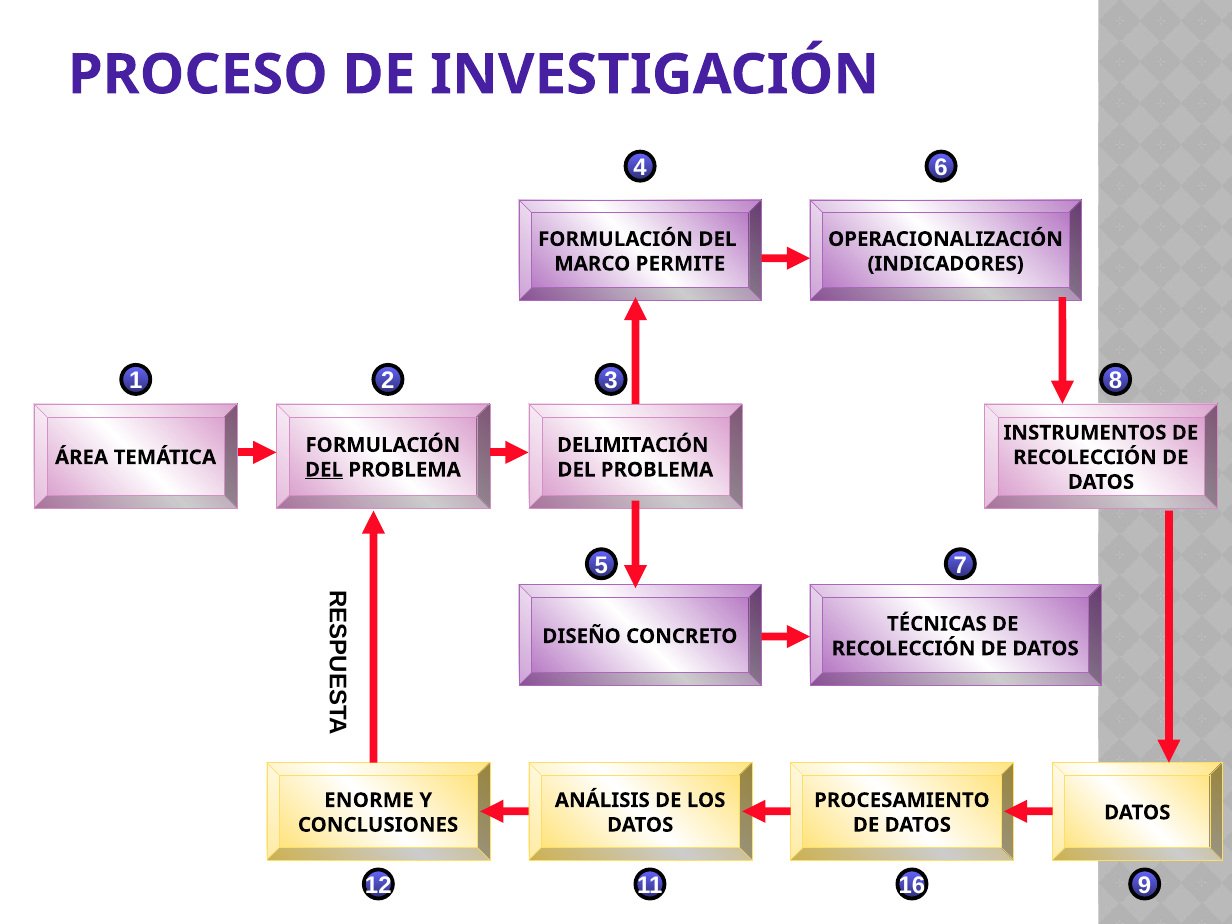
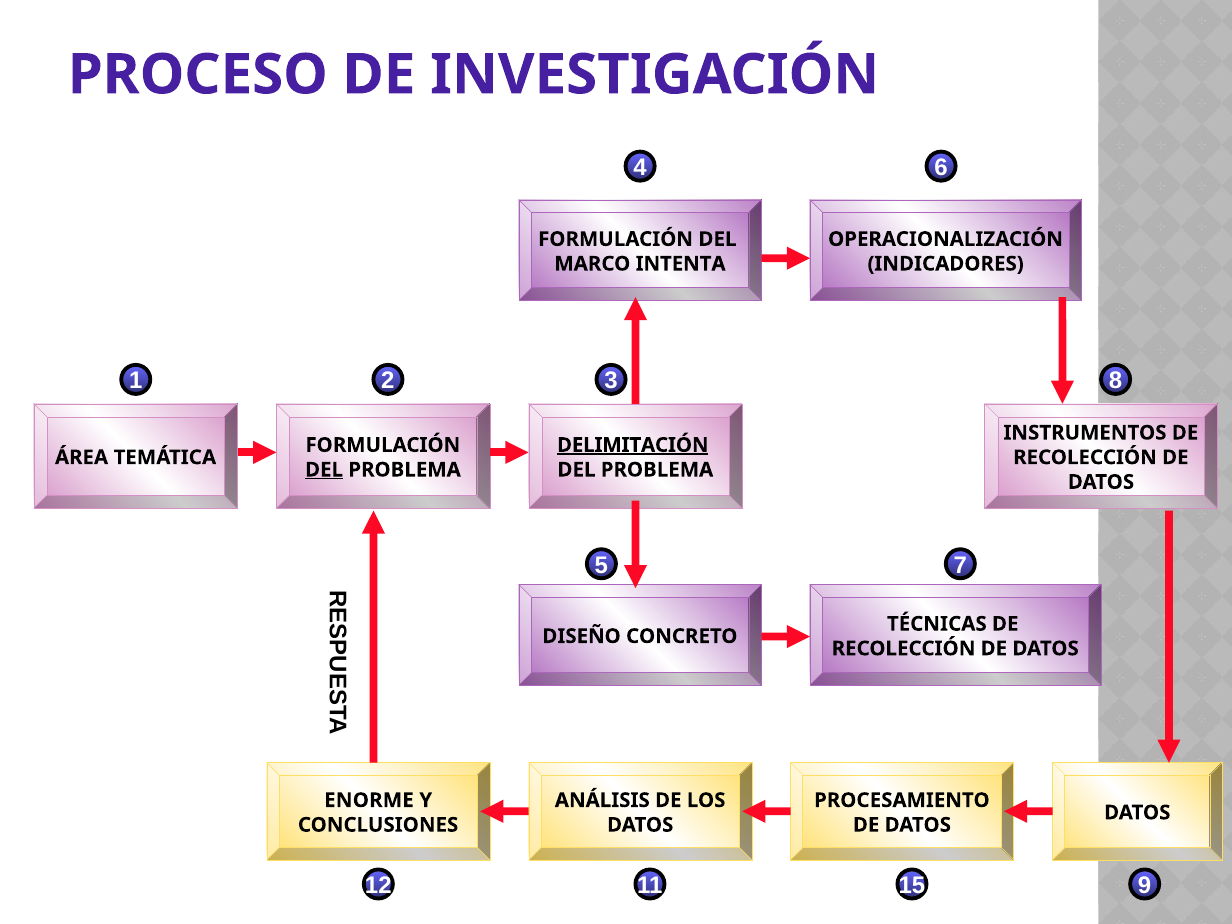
PERMITE: PERMITE -> INTENTA (681, 264)
DELIMITACIÓN underline: none -> present (633, 445)
16: 16 -> 15 (912, 886)
